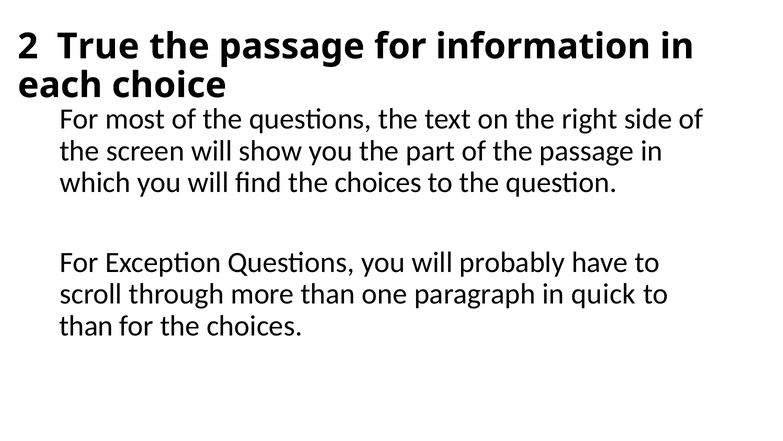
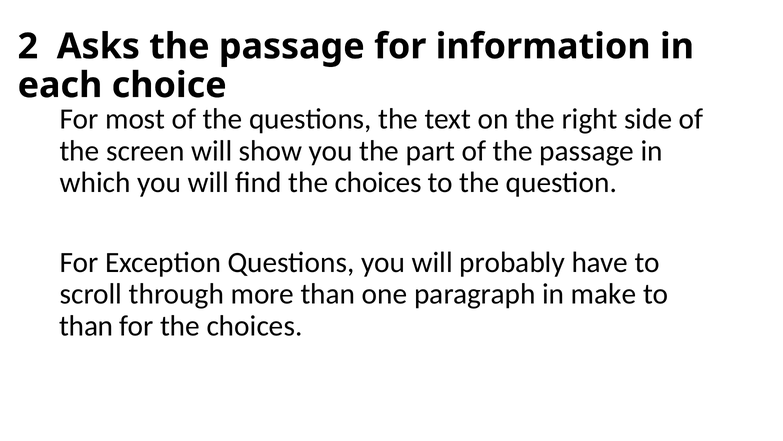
True: True -> Asks (98, 46)
quick: quick -> make (604, 294)
